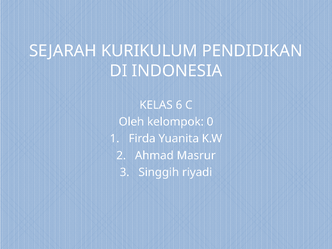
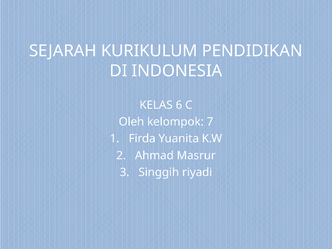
0: 0 -> 7 (210, 122)
